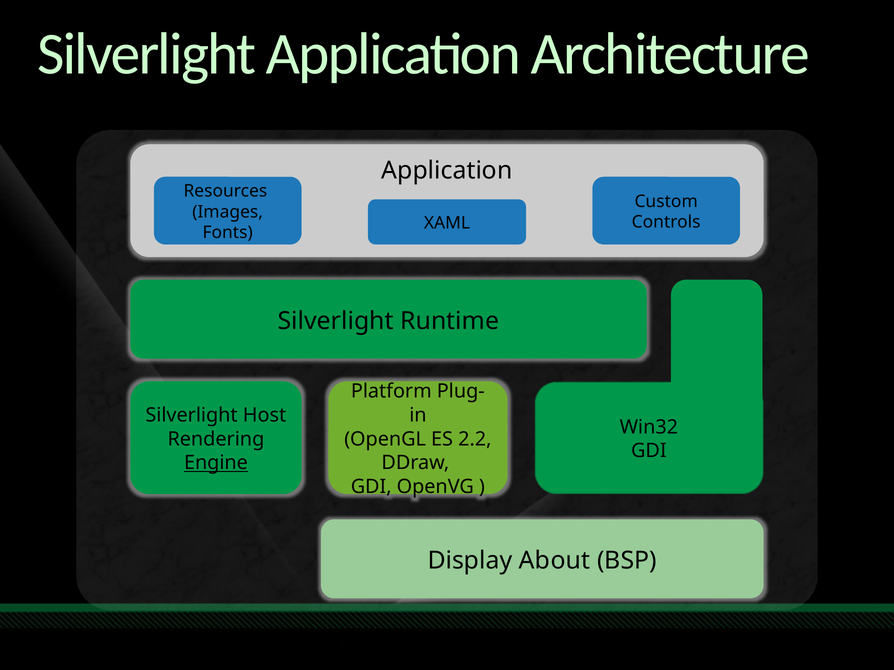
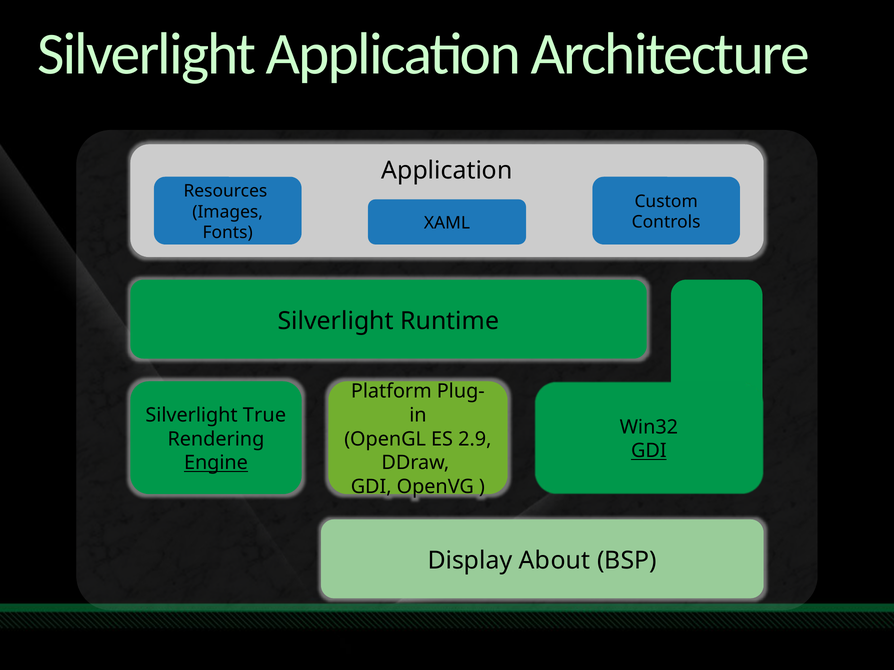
Host: Host -> True (264, 416)
2.2: 2.2 -> 2.9 (475, 439)
GDI underline: none -> present (649, 451)
